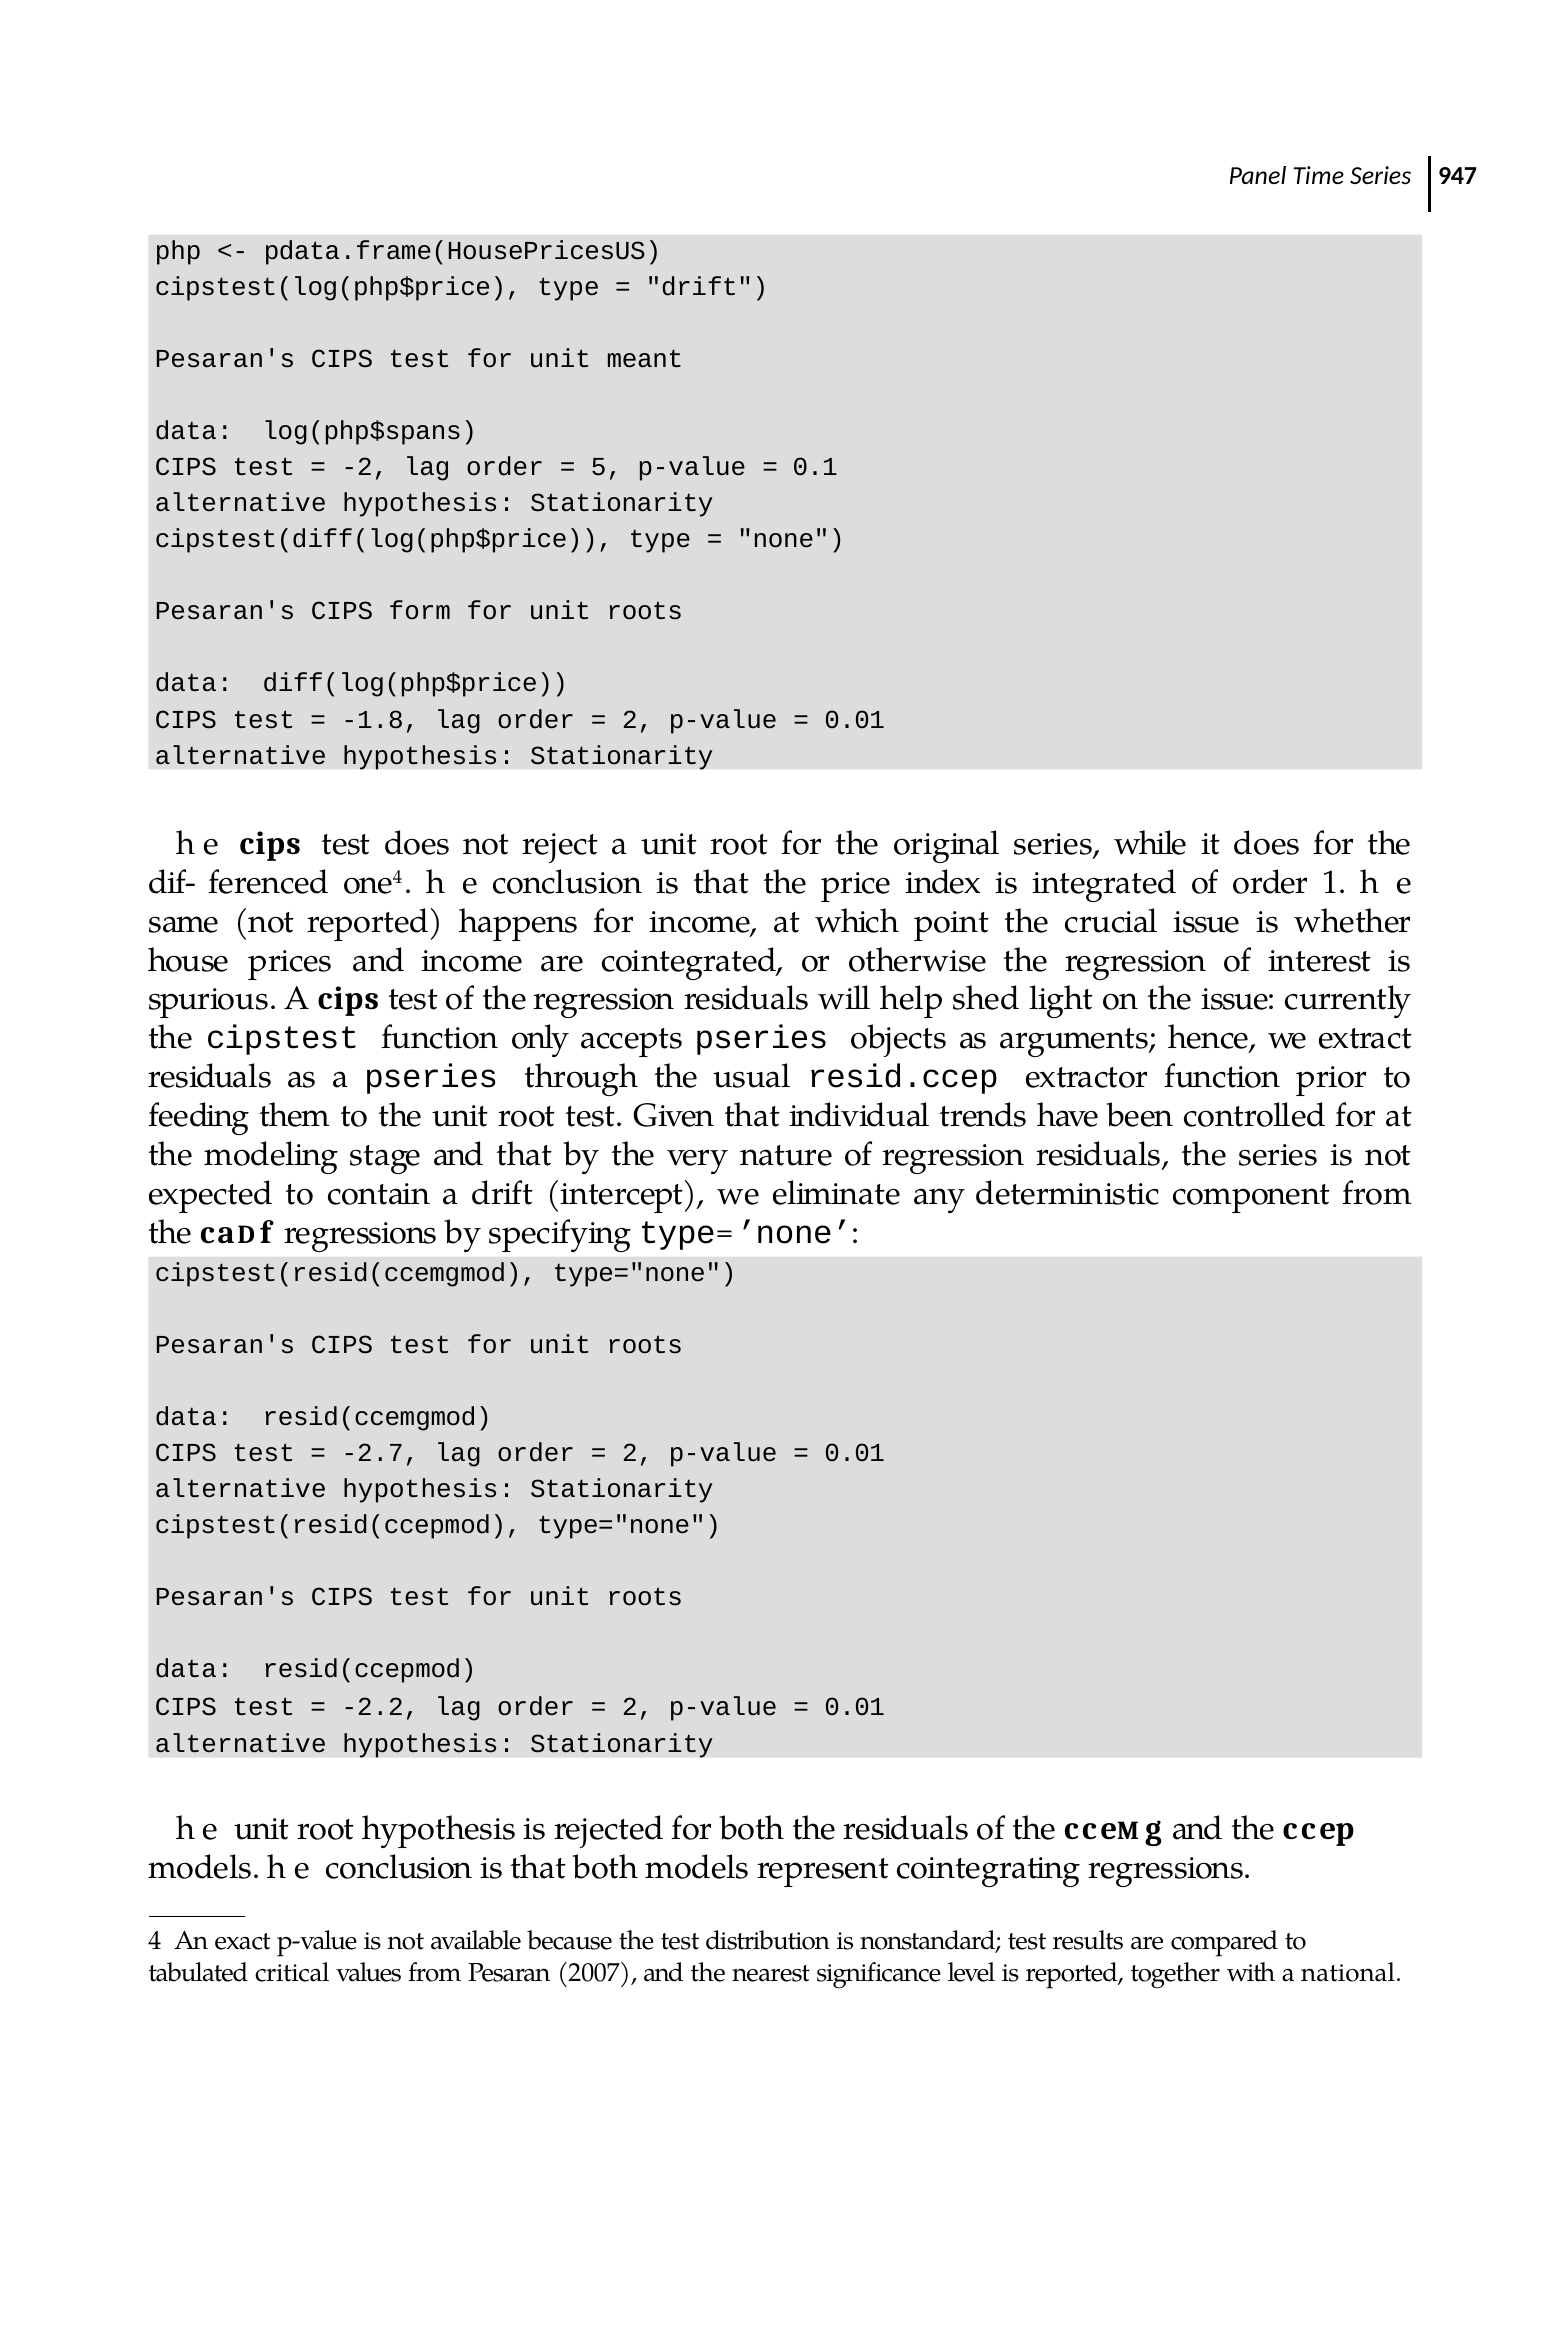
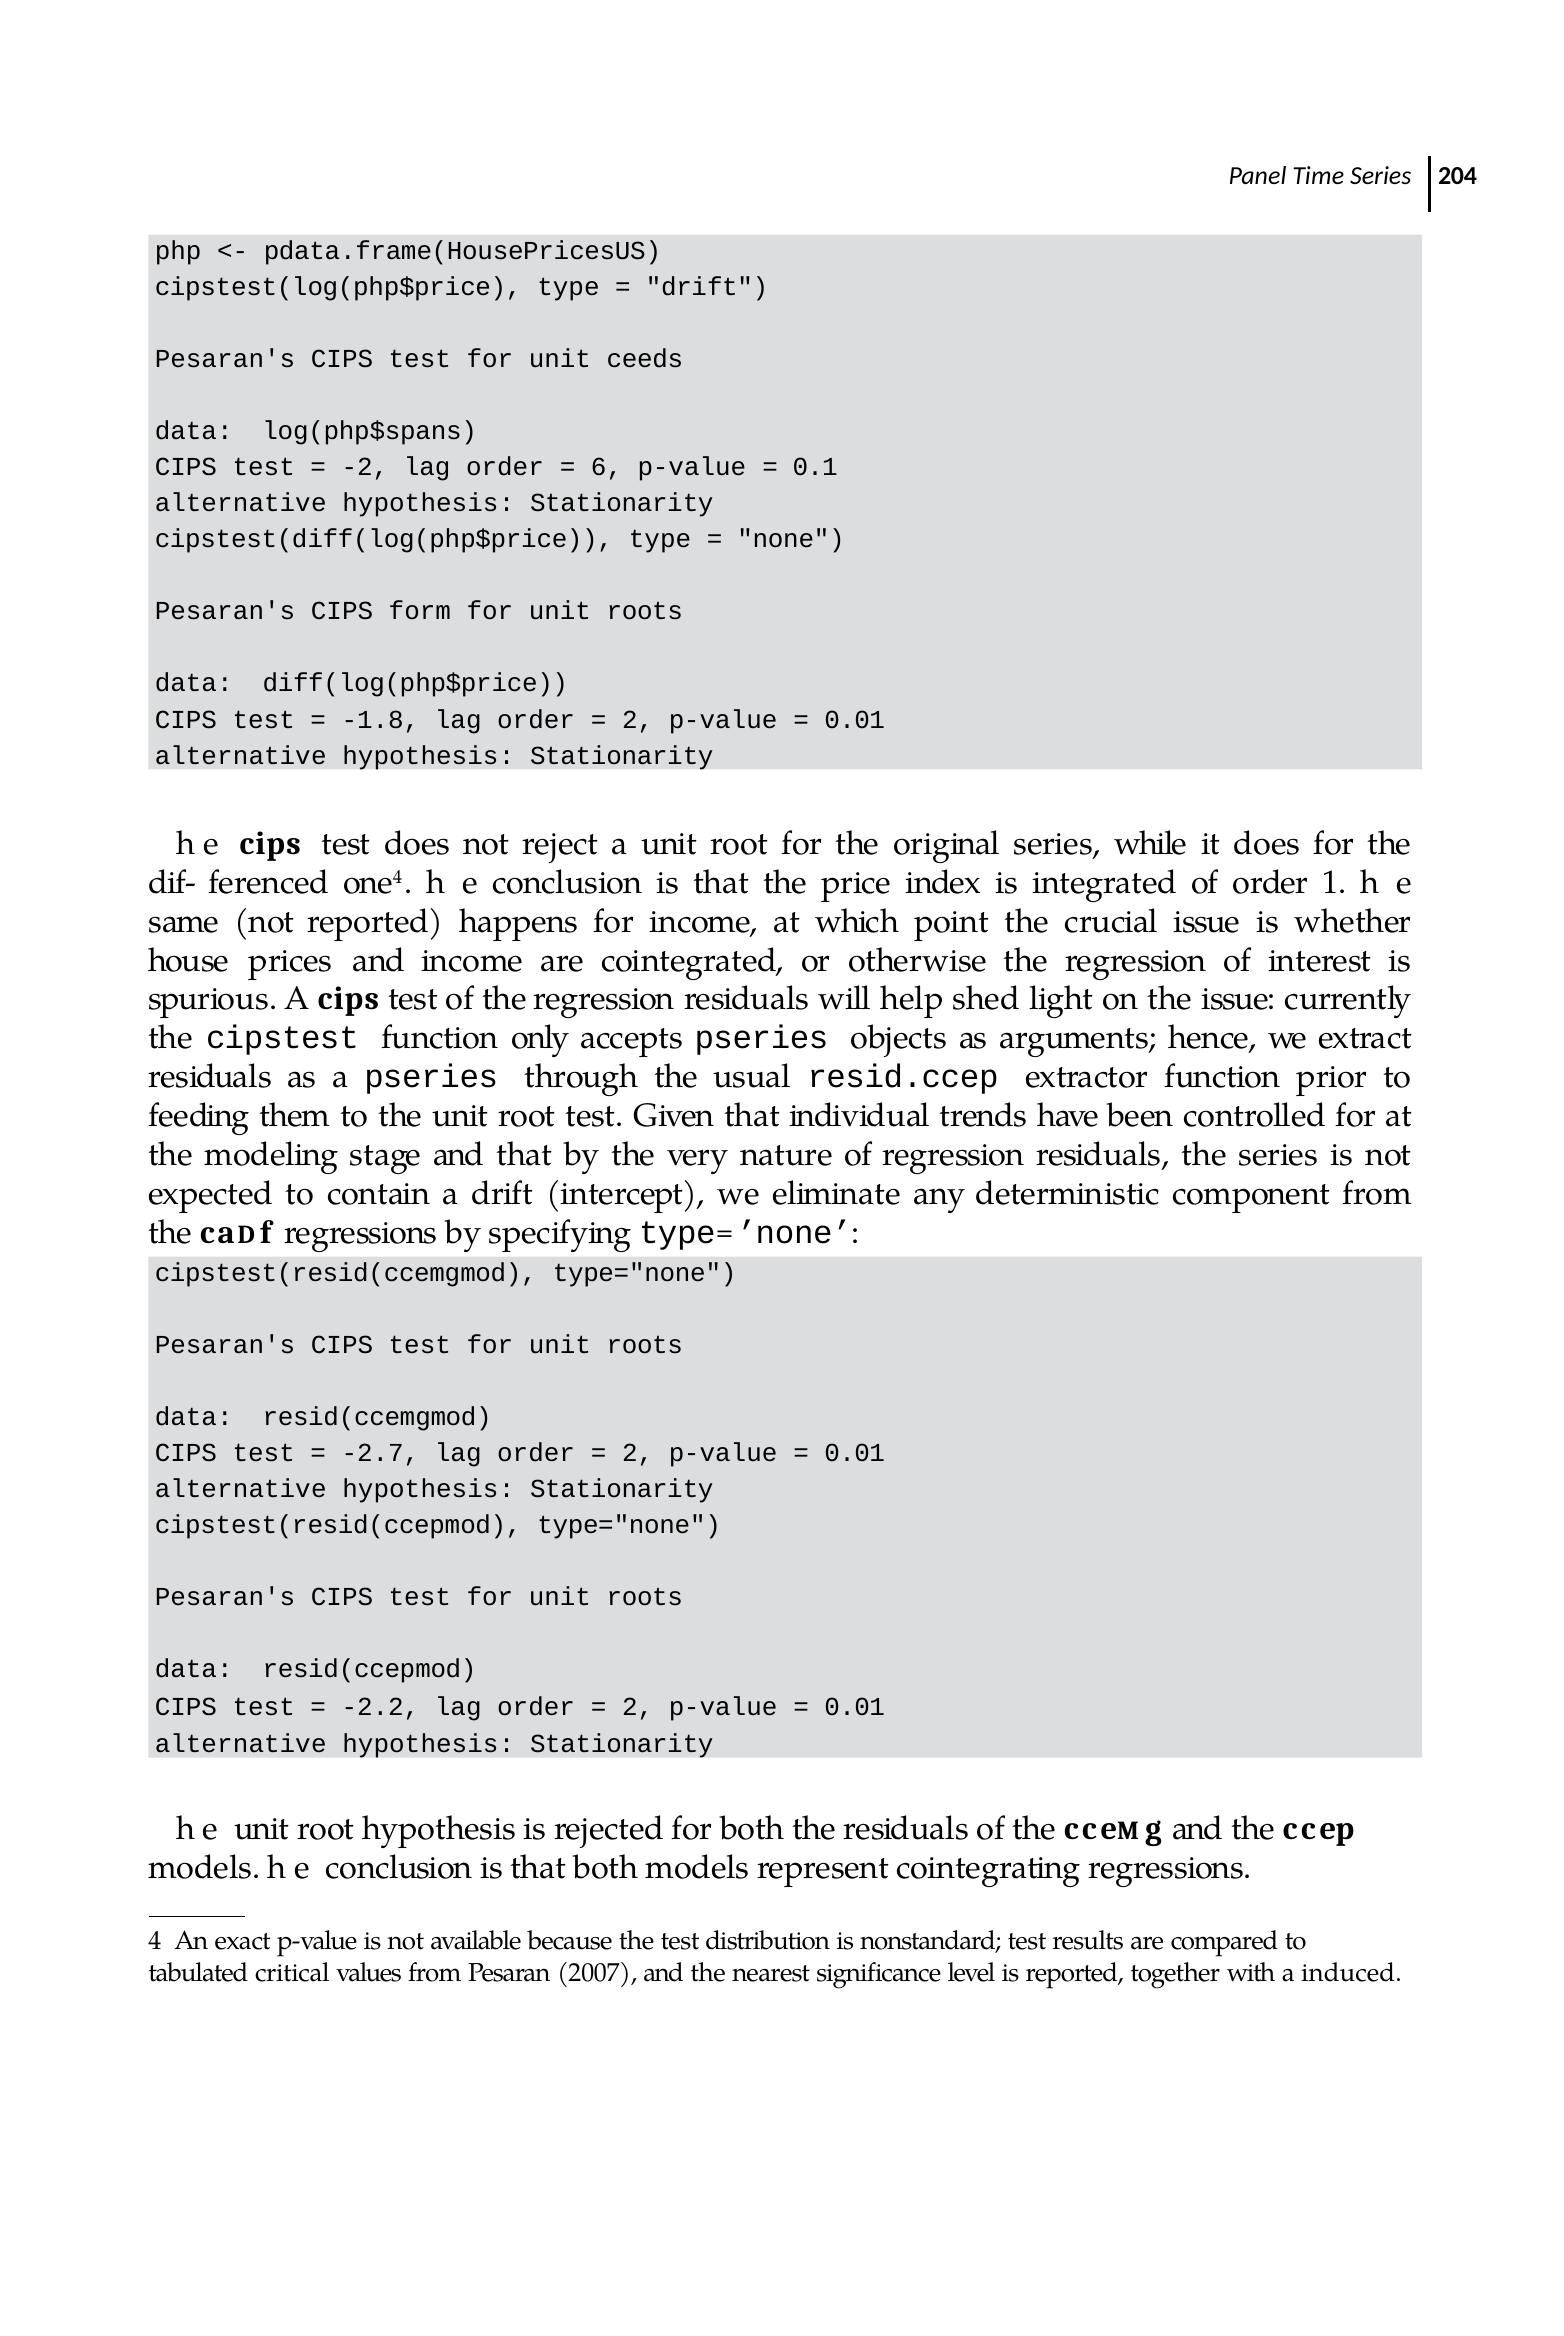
947: 947 -> 204 (1458, 176)
meant: meant -> ceeds (645, 359)
5: 5 -> 6 (607, 467)
national: national -> induced (1351, 1973)
